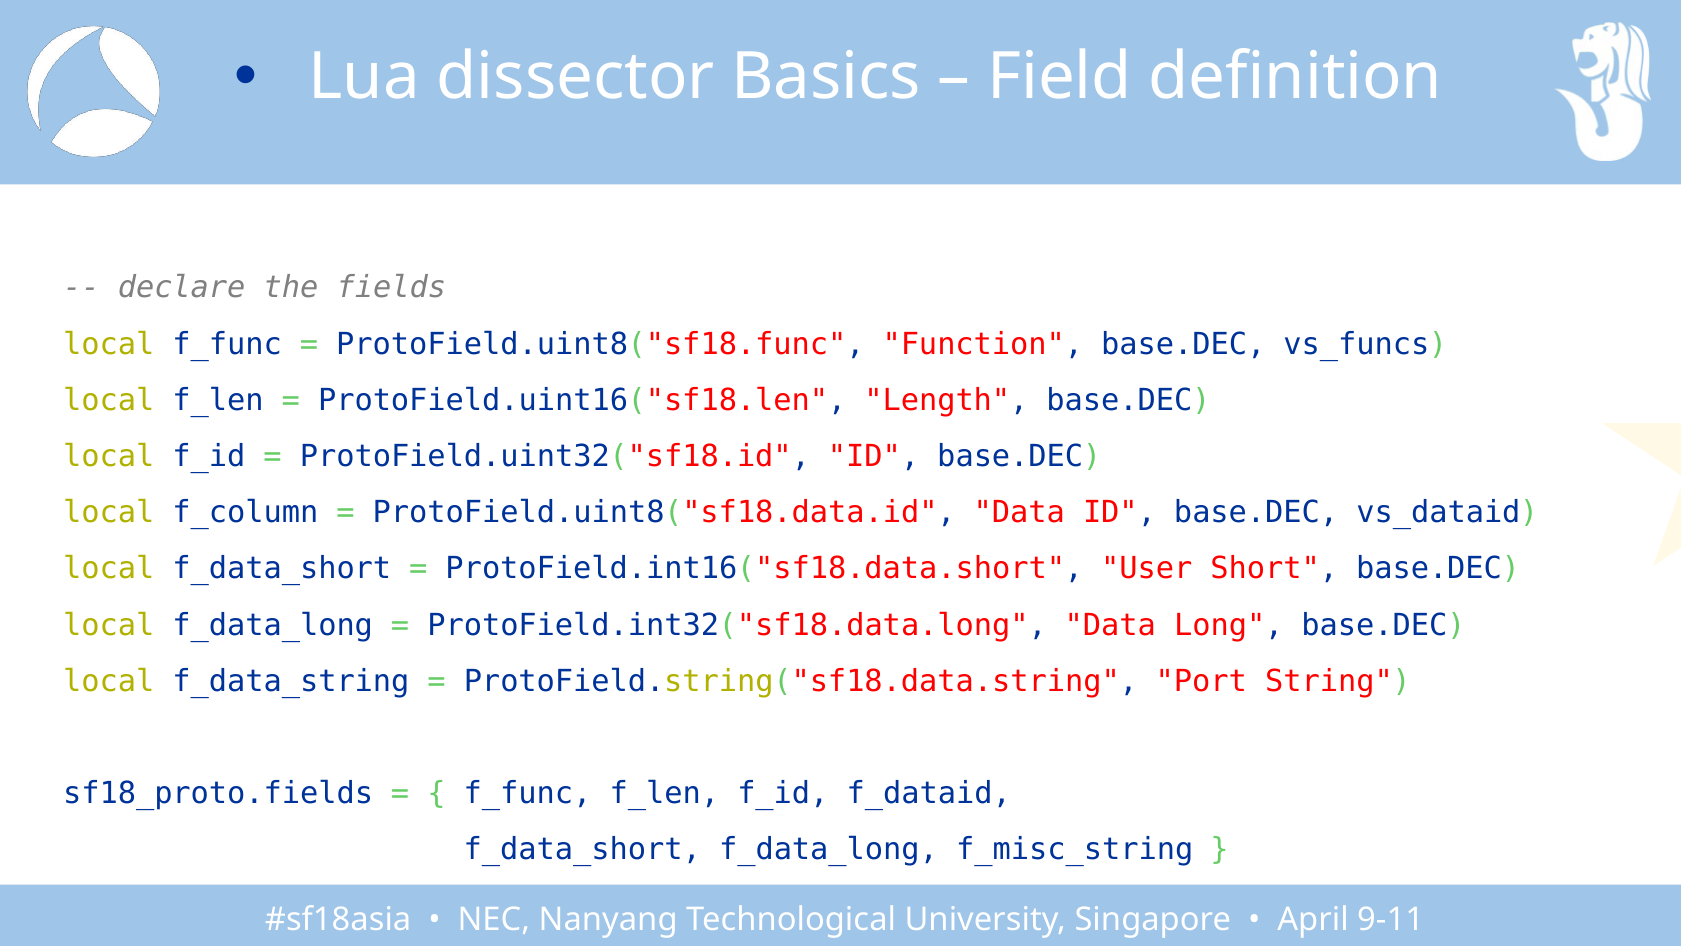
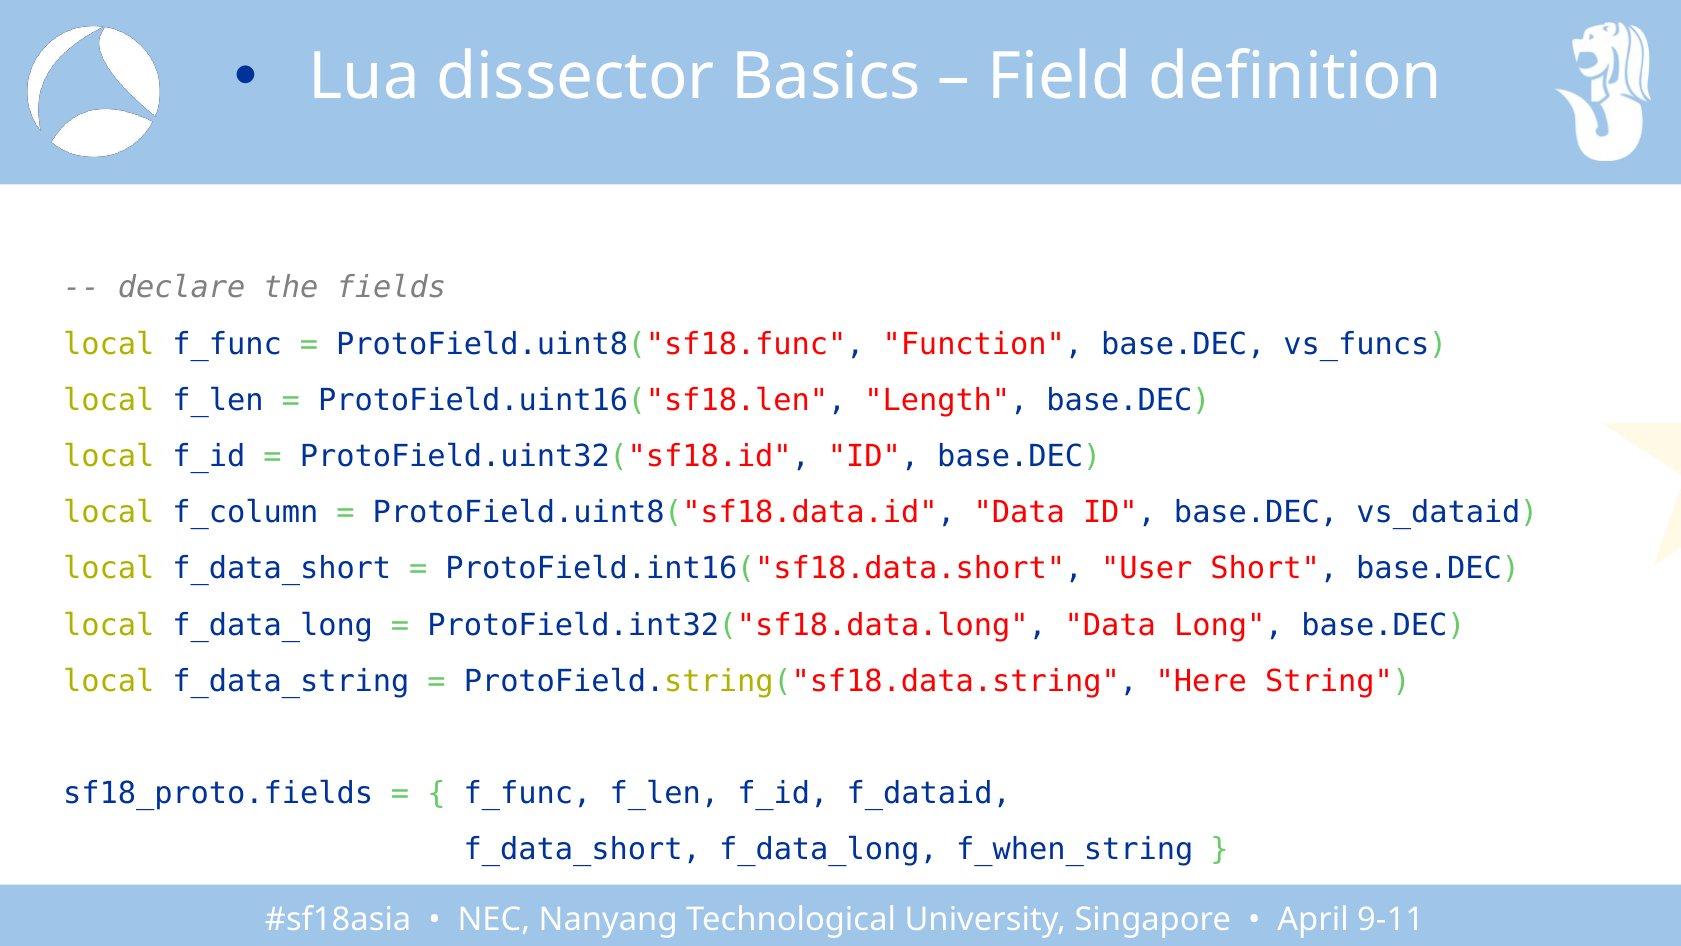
Port: Port -> Here (1201, 681)
f_misc_string: f_misc_string -> f_when_string (1075, 850)
